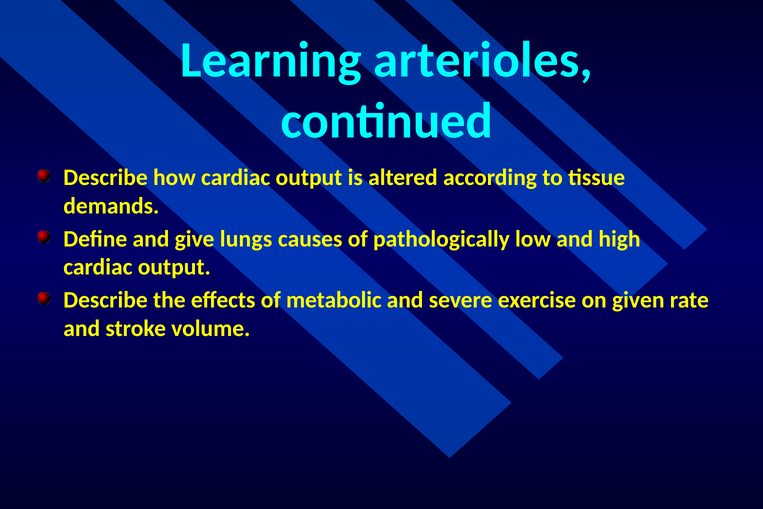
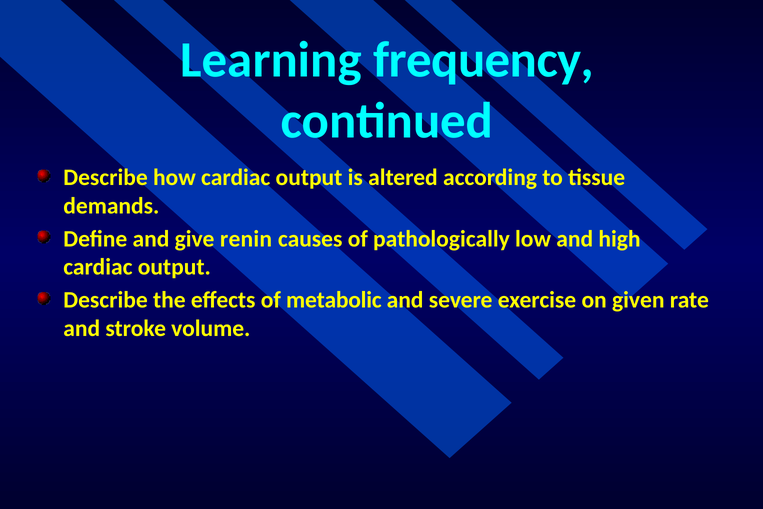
arterioles: arterioles -> frequency (484, 60)
lungs: lungs -> renin (246, 239)
